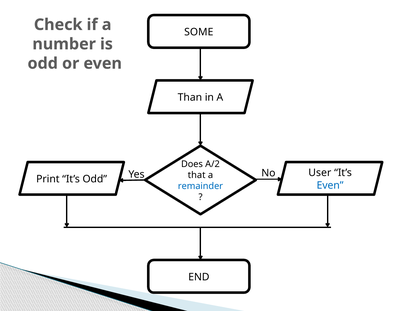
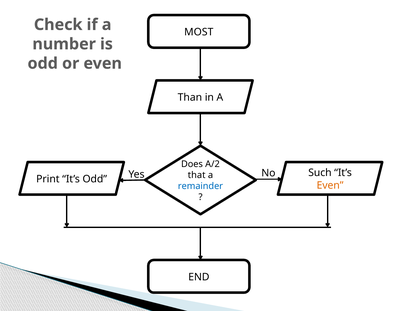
SOME: SOME -> MOST (199, 32)
User: User -> Such (320, 173)
Even colour: blue -> orange (330, 185)
